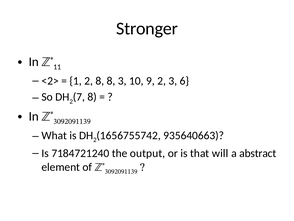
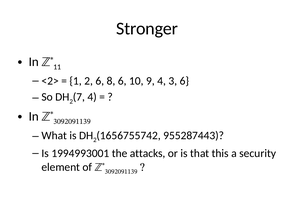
2 8: 8 -> 6 (100, 81)
8 3: 3 -> 6 (122, 81)
9 2: 2 -> 4 (162, 81)
7 8: 8 -> 4 (92, 97)
935640663: 935640663 -> 955287443 (194, 135)
7184721240: 7184721240 -> 1994993001 (80, 153)
output: output -> attacks (148, 153)
will: will -> this (220, 153)
abstract: abstract -> security (258, 153)
